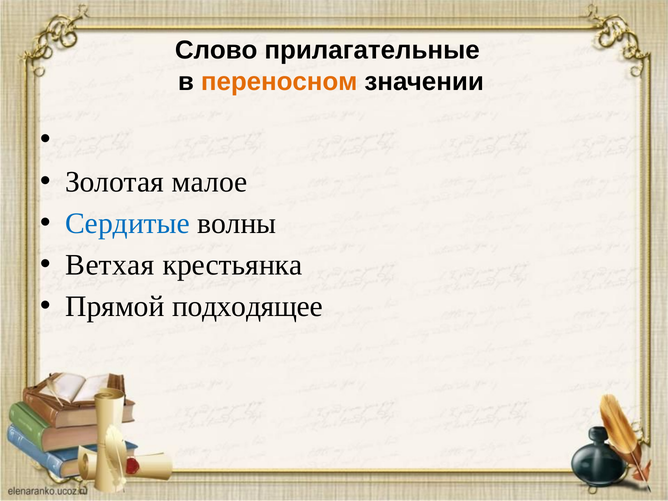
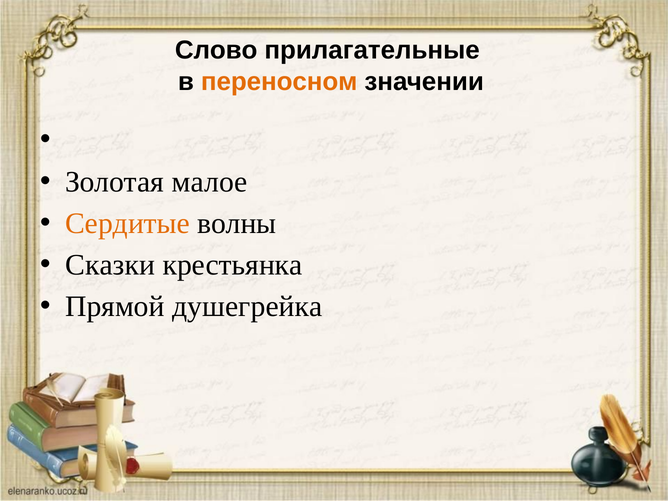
Сердитые colour: blue -> orange (128, 223)
Ветхая: Ветхая -> Сказки (110, 265)
подходящее: подходящее -> душегрейка (247, 307)
